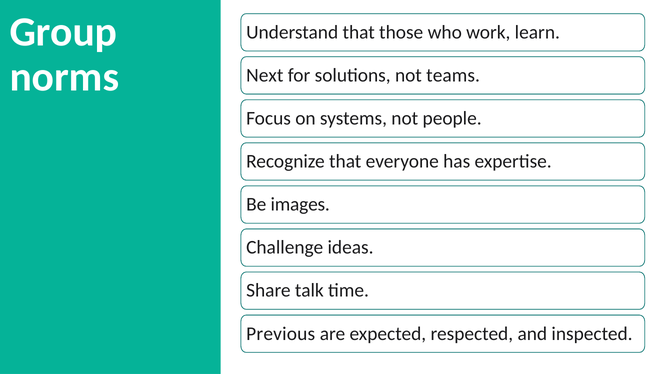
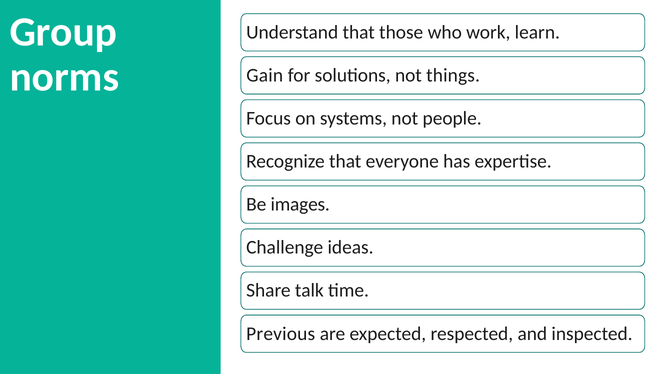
Next: Next -> Gain (265, 75)
teams: teams -> things (453, 75)
